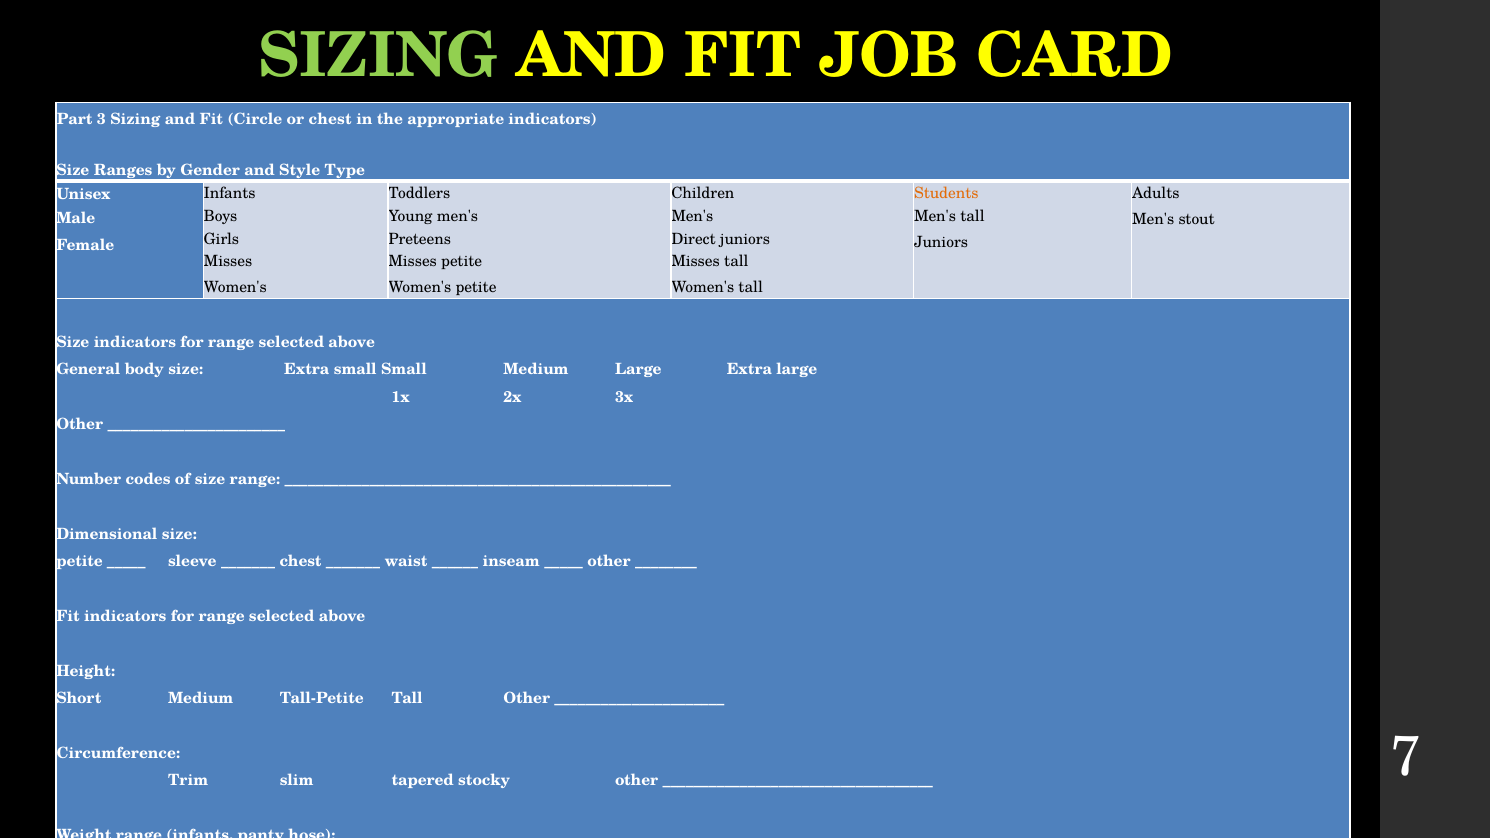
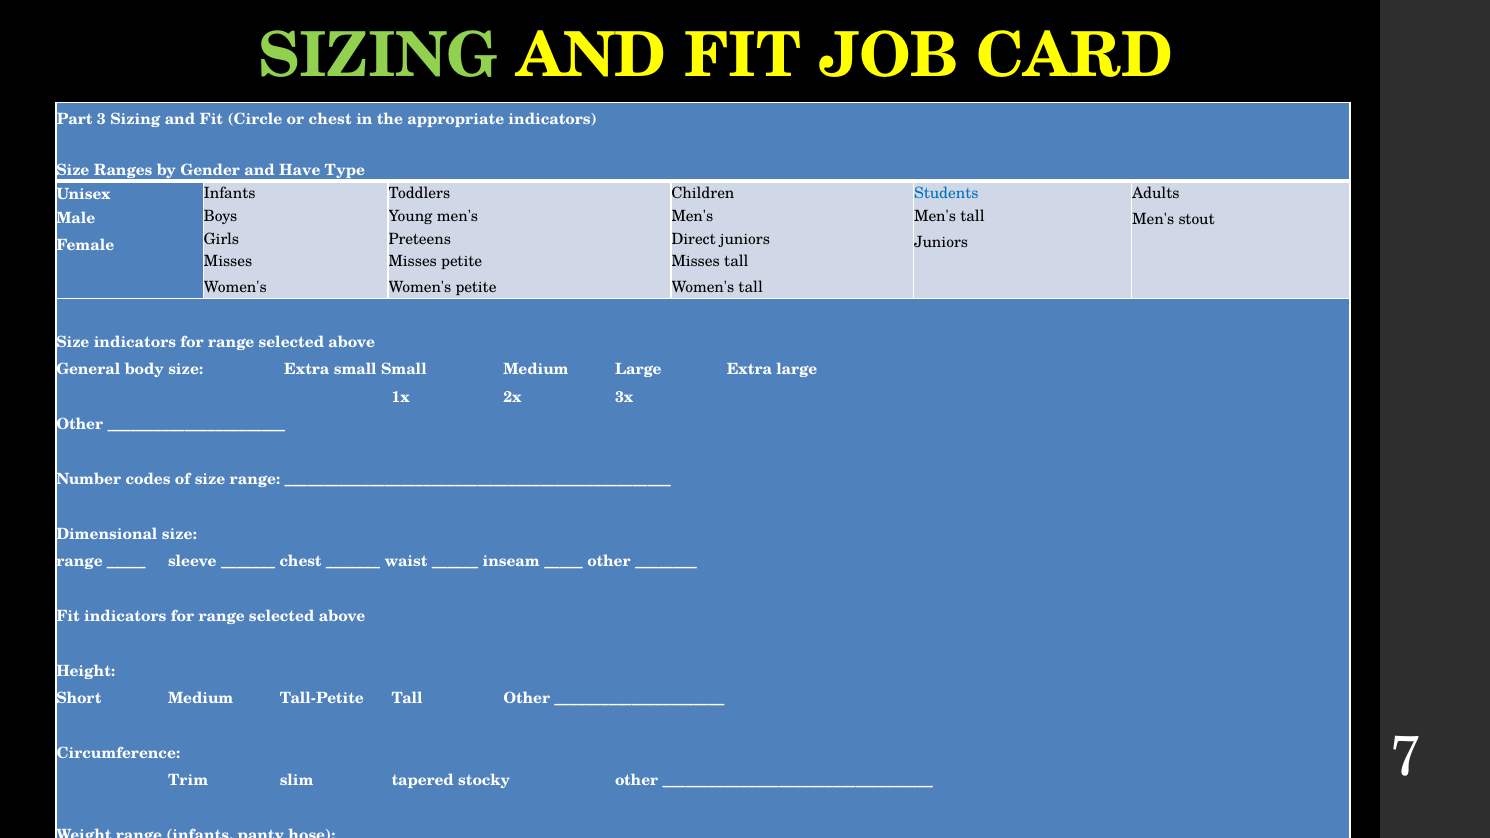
Style: Style -> Have (300, 170)
Students colour: orange -> blue (946, 194)
petite: petite -> range (79, 561)
